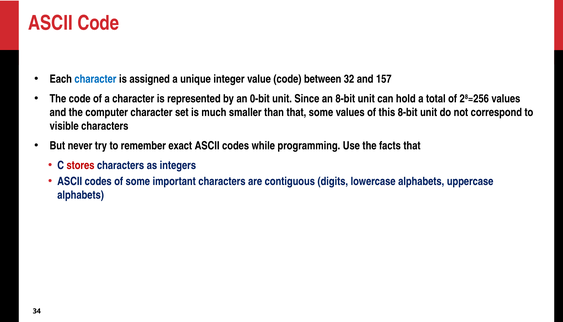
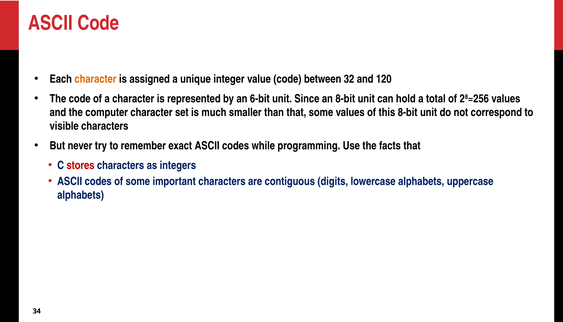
character colour: blue -> orange (95, 79)
157: 157 -> 120 (384, 79)
0-bit: 0-bit -> 6-bit (260, 99)
